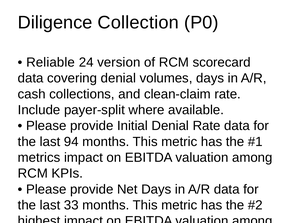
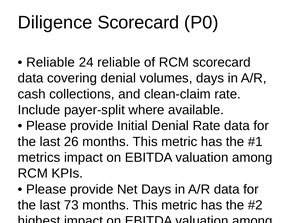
Diligence Collection: Collection -> Scorecard (138, 23)
24 version: version -> reliable (119, 62)
94: 94 -> 26 (71, 142)
33: 33 -> 73 (71, 205)
